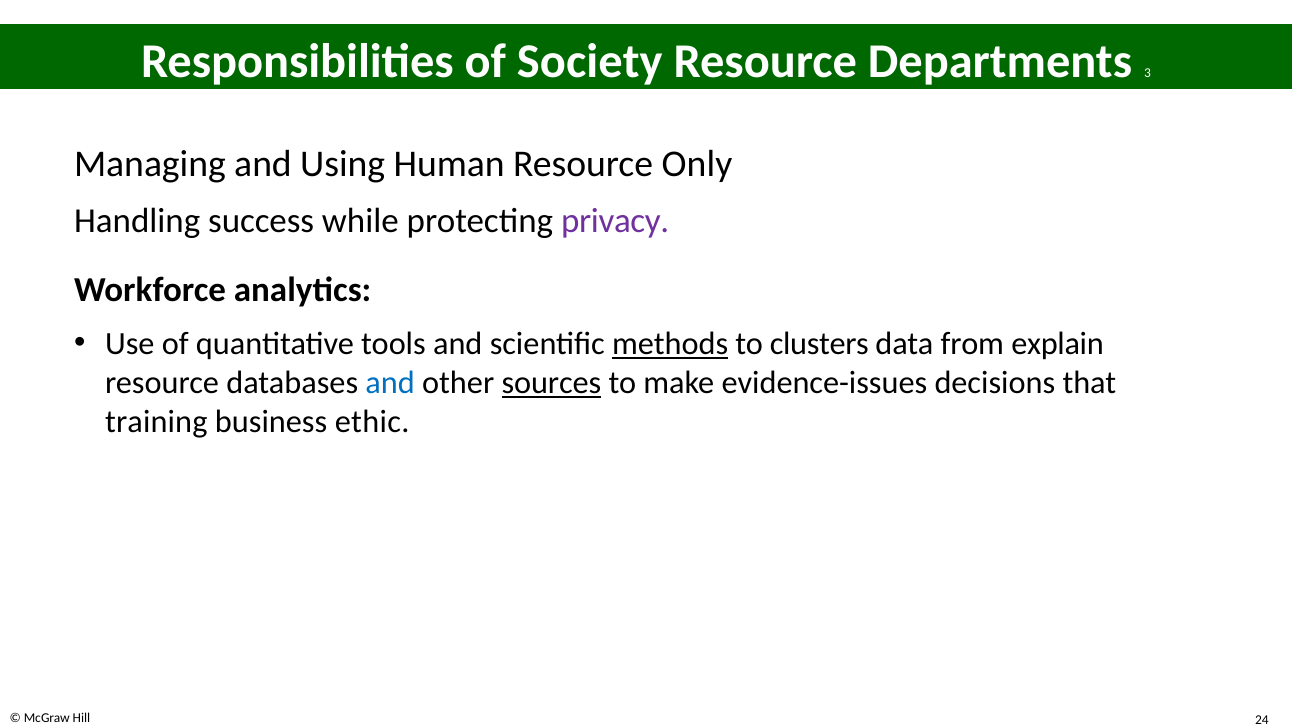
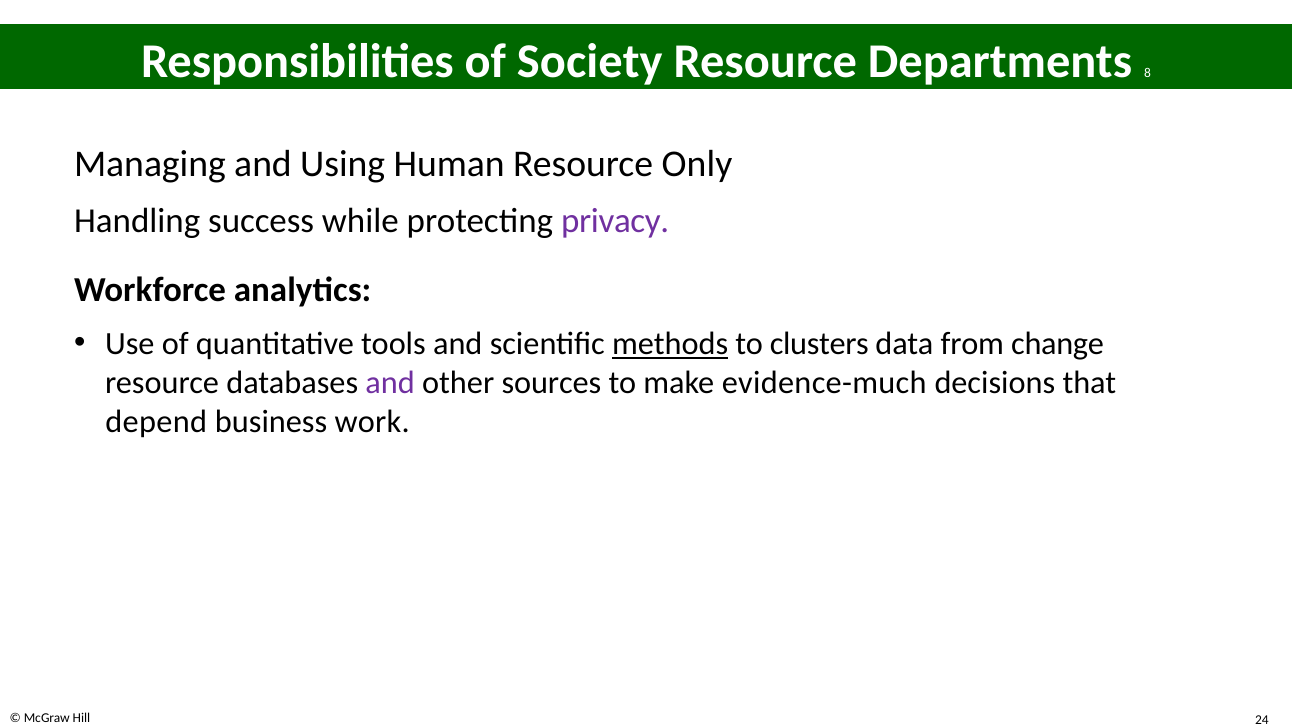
3: 3 -> 8 (1148, 73)
explain: explain -> change (1058, 344)
and colour: blue -> purple (390, 383)
sources underline: present -> none (551, 383)
evidence-issues: evidence-issues -> evidence-much (824, 383)
training: training -> depend (156, 421)
ethic: ethic -> work (372, 421)
